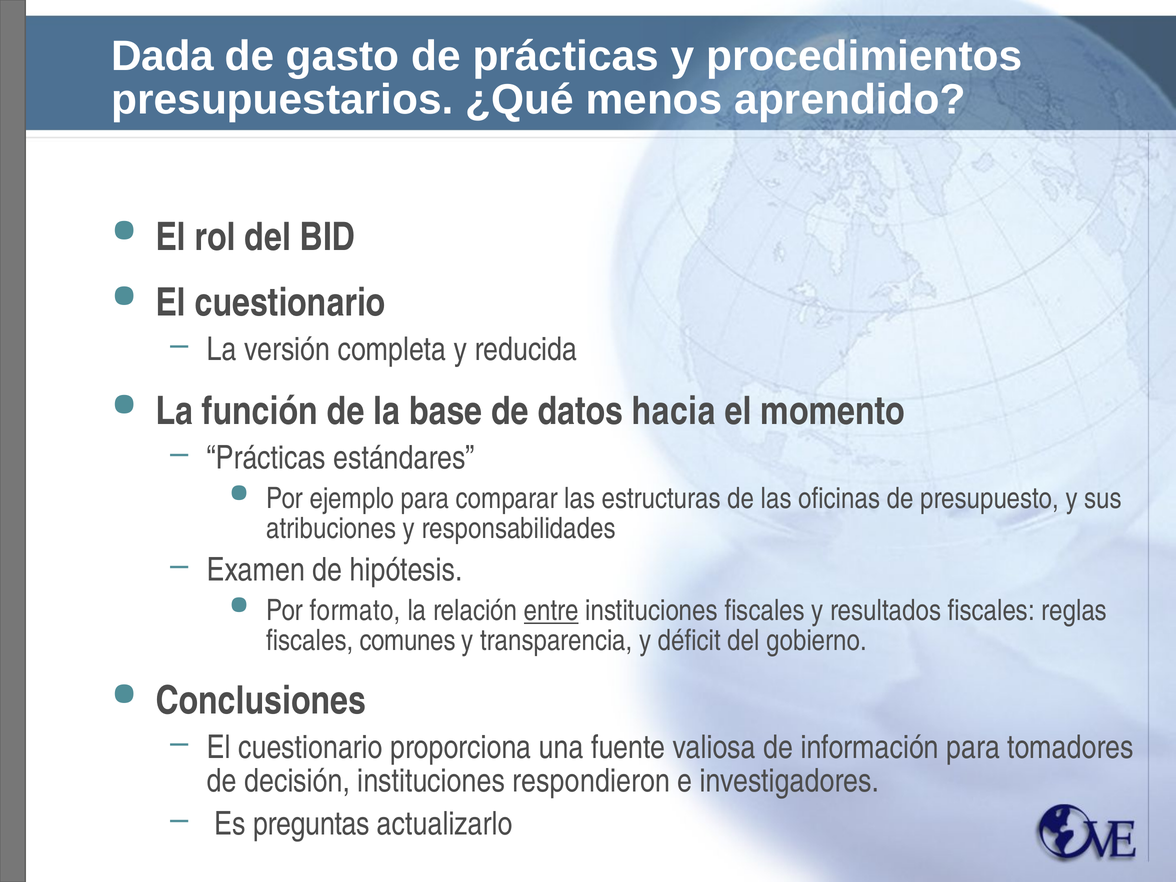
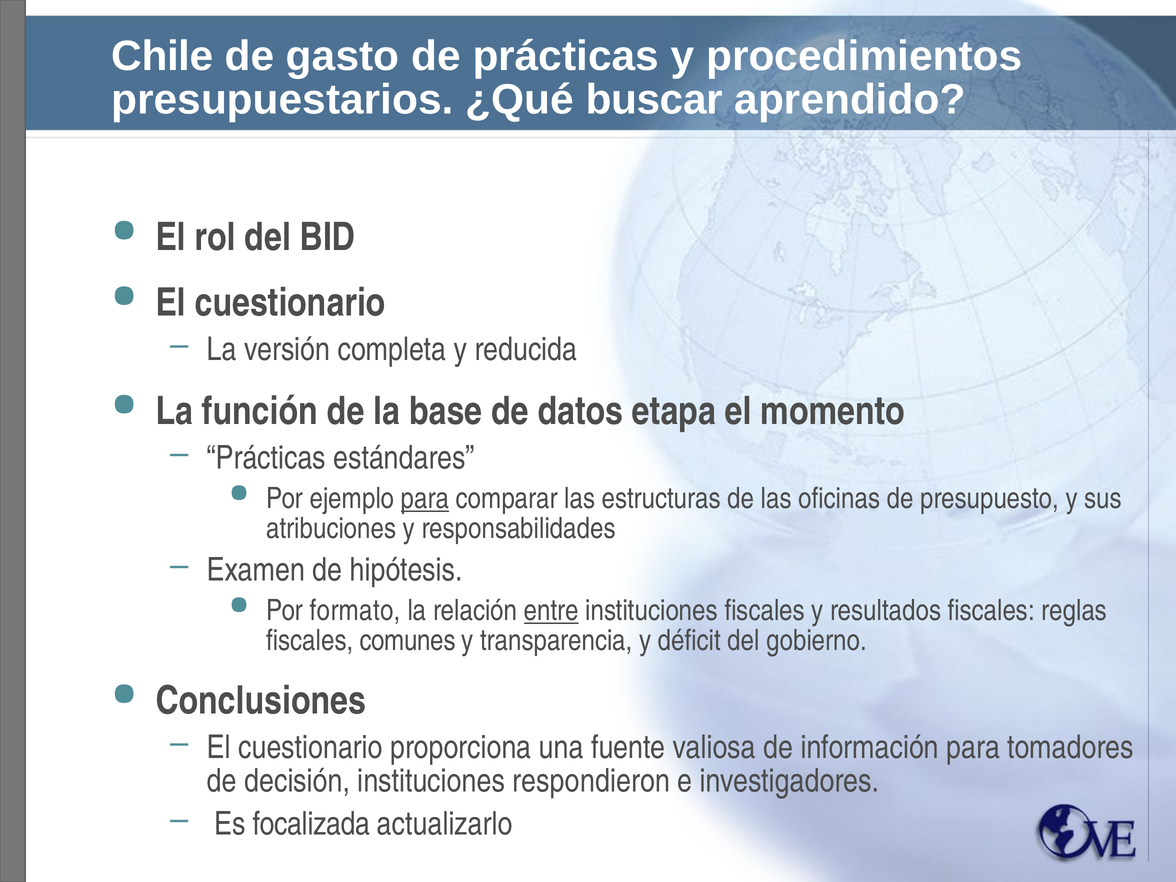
Dada: Dada -> Chile (162, 56)
menos: menos -> buscar (654, 100)
hacia: hacia -> etapa (674, 411)
para underline: none -> present (425, 499)
preguntas: preguntas -> focalizada (311, 824)
